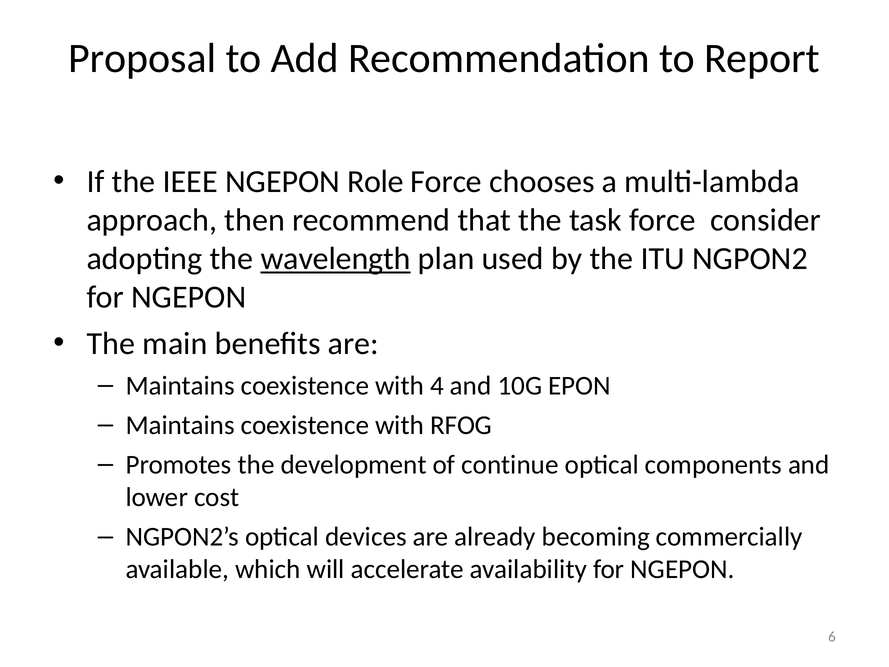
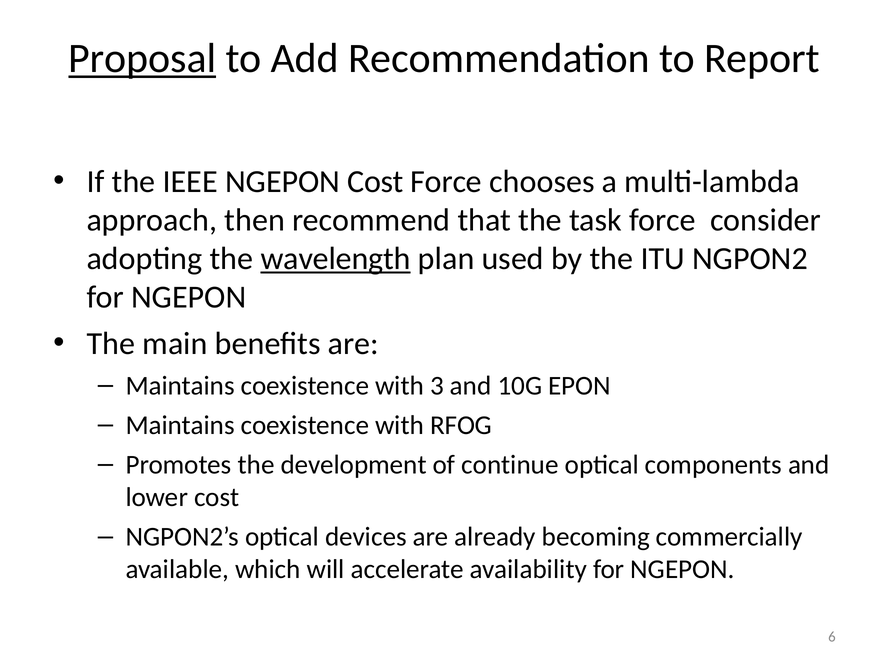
Proposal underline: none -> present (142, 58)
NGEPON Role: Role -> Cost (376, 182)
4: 4 -> 3 (437, 386)
